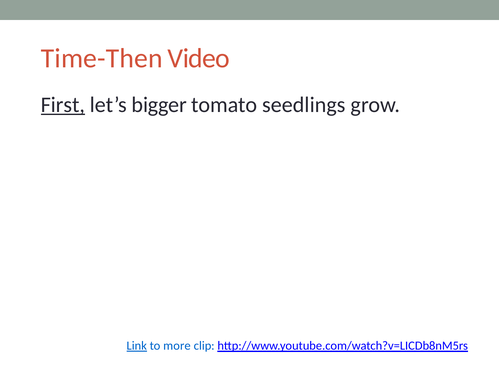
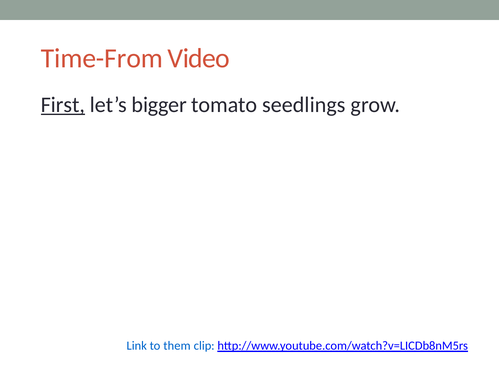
Time-Then: Time-Then -> Time-From (102, 58)
Link underline: present -> none (137, 345)
more: more -> them (177, 345)
